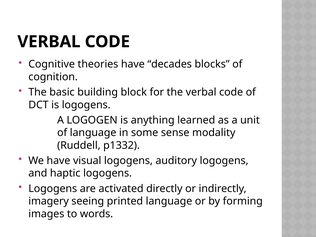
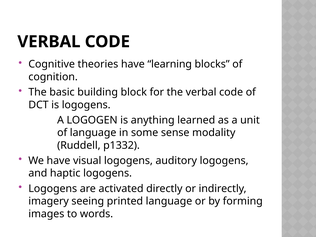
decades: decades -> learning (170, 64)
